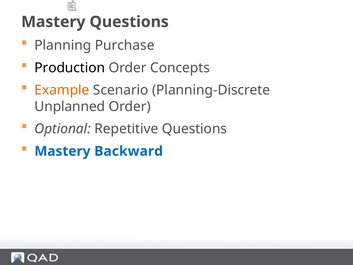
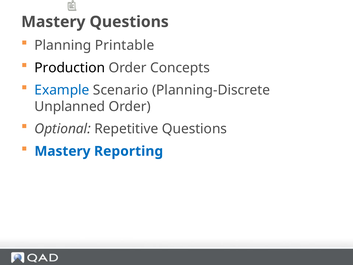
Purchase: Purchase -> Printable (125, 45)
Example colour: orange -> blue (62, 90)
Backward: Backward -> Reporting (129, 151)
